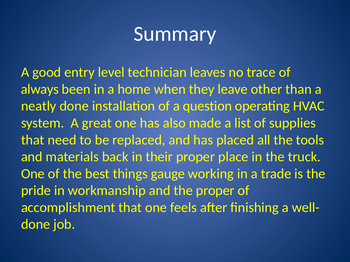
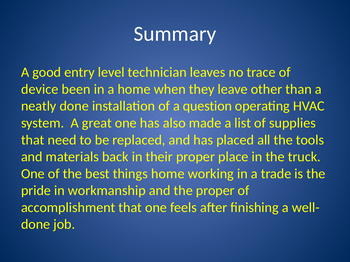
always: always -> device (40, 89)
things gauge: gauge -> home (168, 174)
